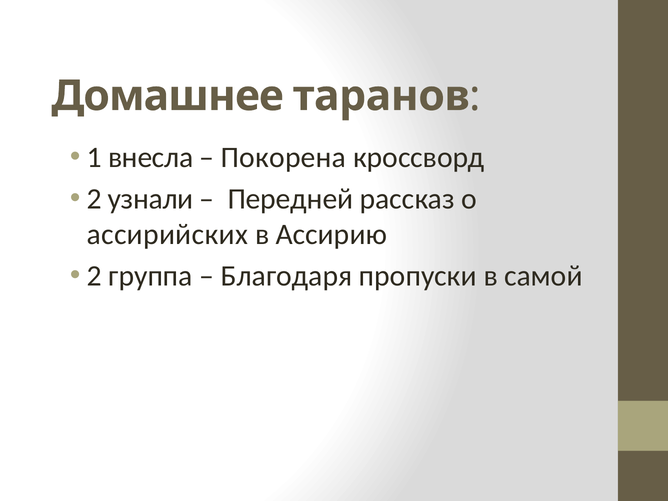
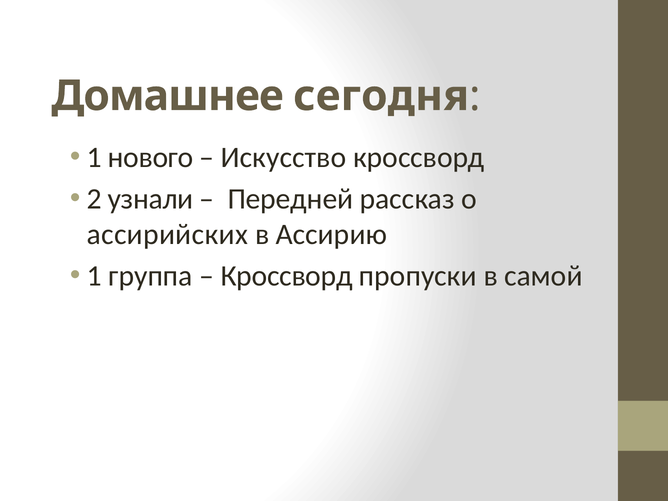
таранов: таранов -> сегодня (381, 96)
внесла: внесла -> нового (151, 157)
Покорена: Покорена -> Искусство (284, 157)
2: 2 -> 1 (94, 276)
Благодаря: Благодаря -> Кроссворд (287, 276)
